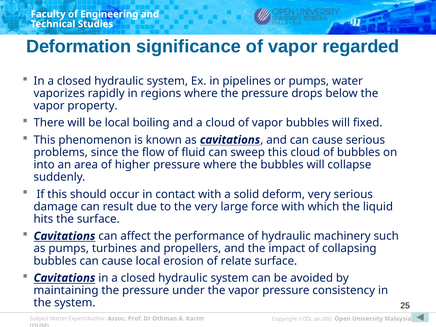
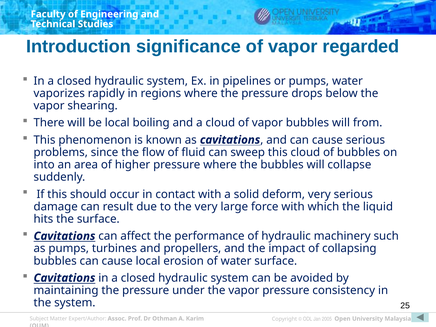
Deformation: Deformation -> Introduction (79, 46)
property: property -> shearing (93, 106)
fixed: fixed -> from (368, 123)
of relate: relate -> water (236, 261)
